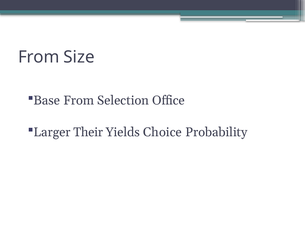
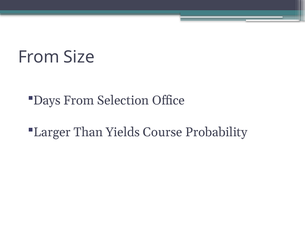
Base: Base -> Days (47, 100)
Their: Their -> Than (88, 132)
Choice: Choice -> Course (163, 132)
